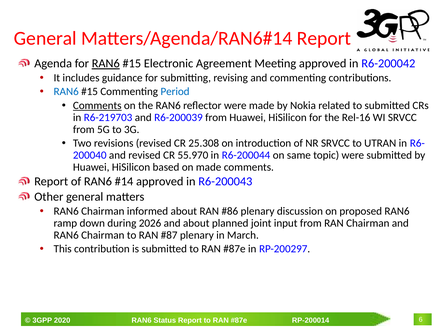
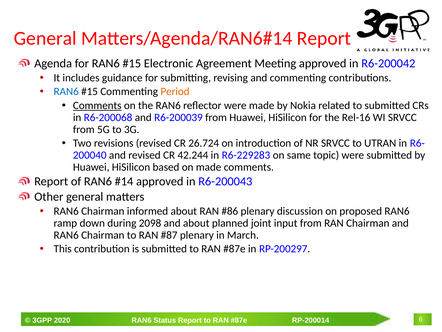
RAN6 underline: present -> none (106, 63)
Period colour: blue -> orange (175, 92)
R6-219703: R6-219703 -> R6-200068 (108, 117)
25.308: 25.308 -> 26.724 (204, 143)
55.970: 55.970 -> 42.244 (193, 155)
R6-200044: R6-200044 -> R6-229283 (246, 155)
2026: 2026 -> 2098 (150, 223)
